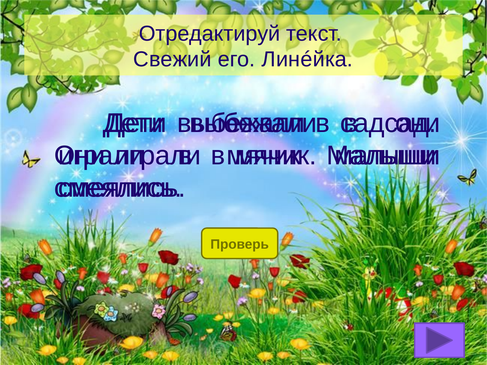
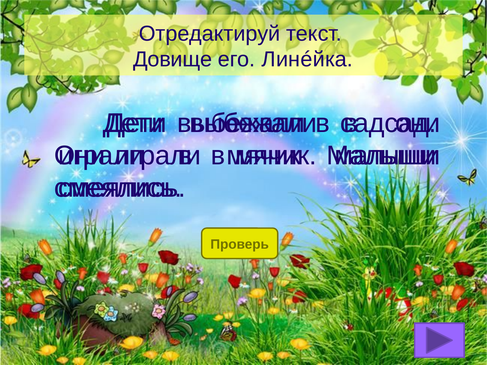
Свежий: Свежий -> Довище (173, 60)
